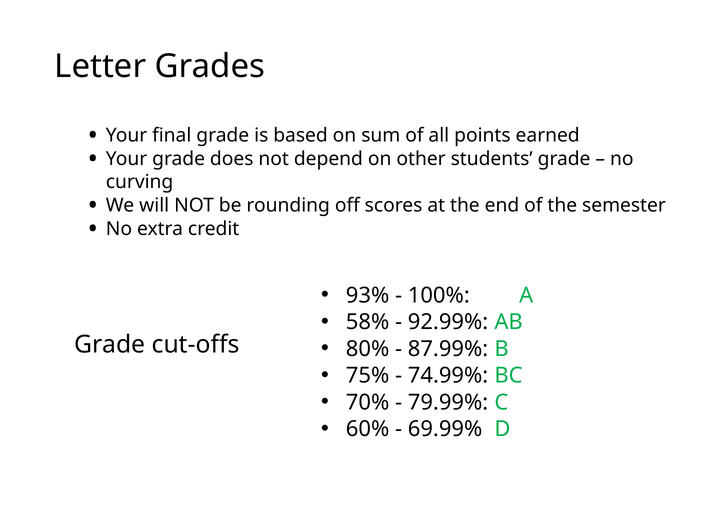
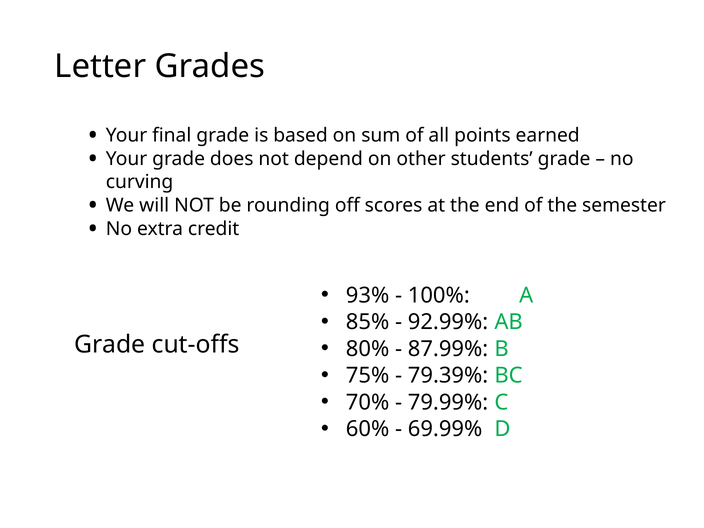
58%: 58% -> 85% (368, 322)
74.99%: 74.99% -> 79.39% (448, 376)
